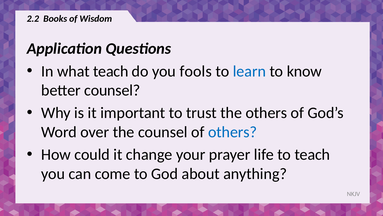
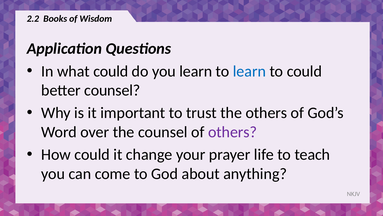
what teach: teach -> could (111, 71)
you fools: fools -> learn (196, 71)
to know: know -> could (304, 71)
others colour: blue -> purple (233, 132)
